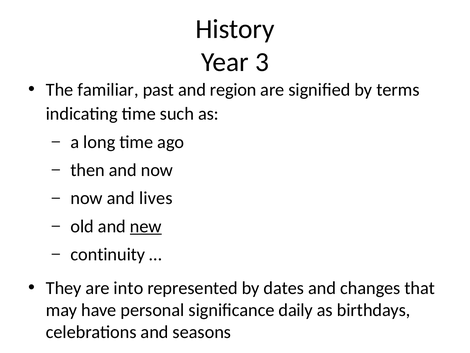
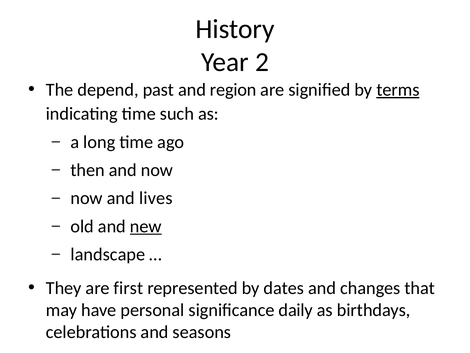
3: 3 -> 2 (262, 62)
familiar: familiar -> depend (108, 90)
terms underline: none -> present (398, 90)
continuity: continuity -> landscape (108, 254)
into: into -> first (128, 288)
